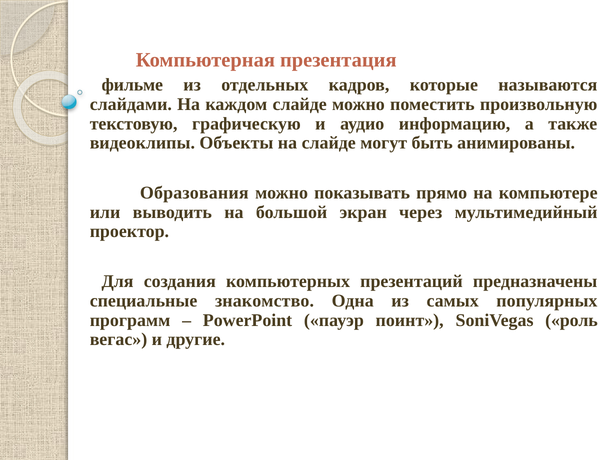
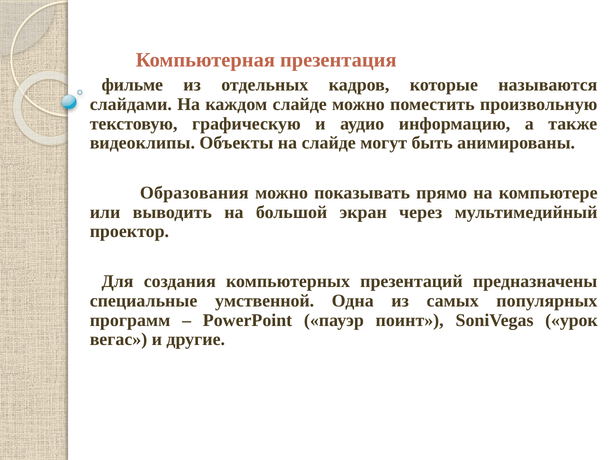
знакомство: знакомство -> умственной (265, 301)
роль: роль -> урок (571, 321)
